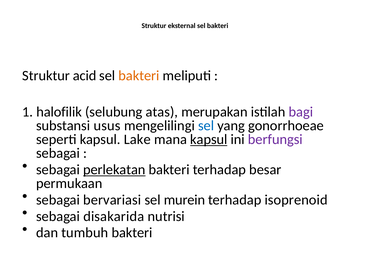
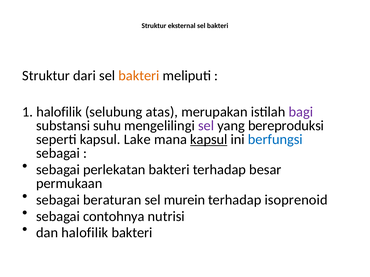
acid: acid -> dari (85, 76)
usus: usus -> suhu (107, 126)
sel colour: blue -> purple (206, 126)
gonorrhoeae: gonorrhoeae -> bereproduksi (286, 126)
berfungsi colour: purple -> blue (275, 140)
perlekatan underline: present -> none (114, 170)
bervariasi: bervariasi -> beraturan (112, 200)
disakarida: disakarida -> contohnya (114, 217)
dan tumbuh: tumbuh -> halofilik (85, 233)
